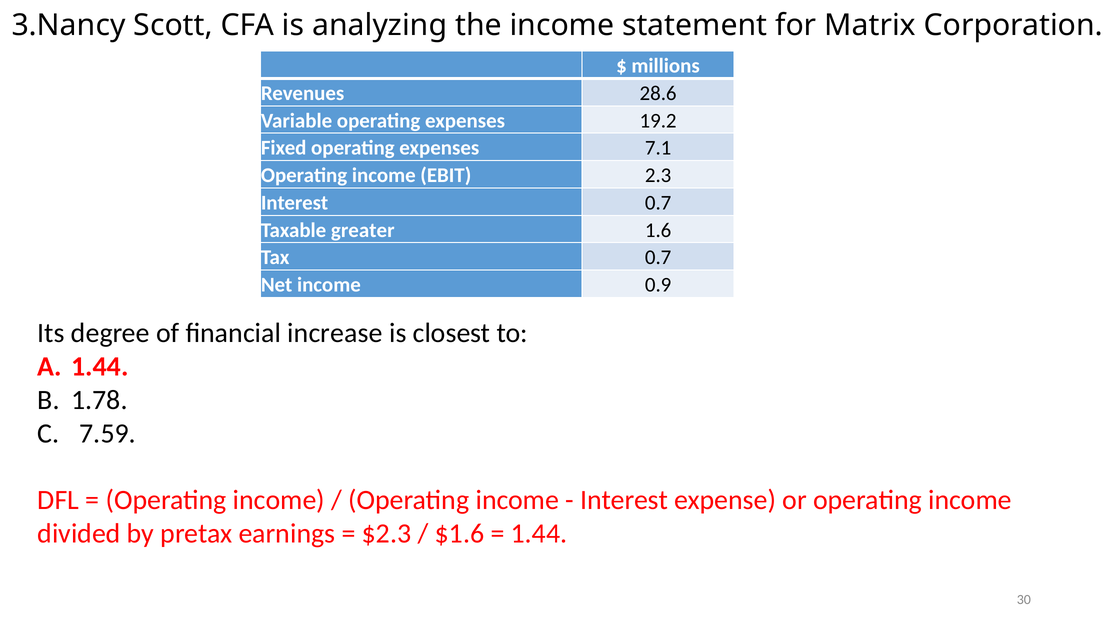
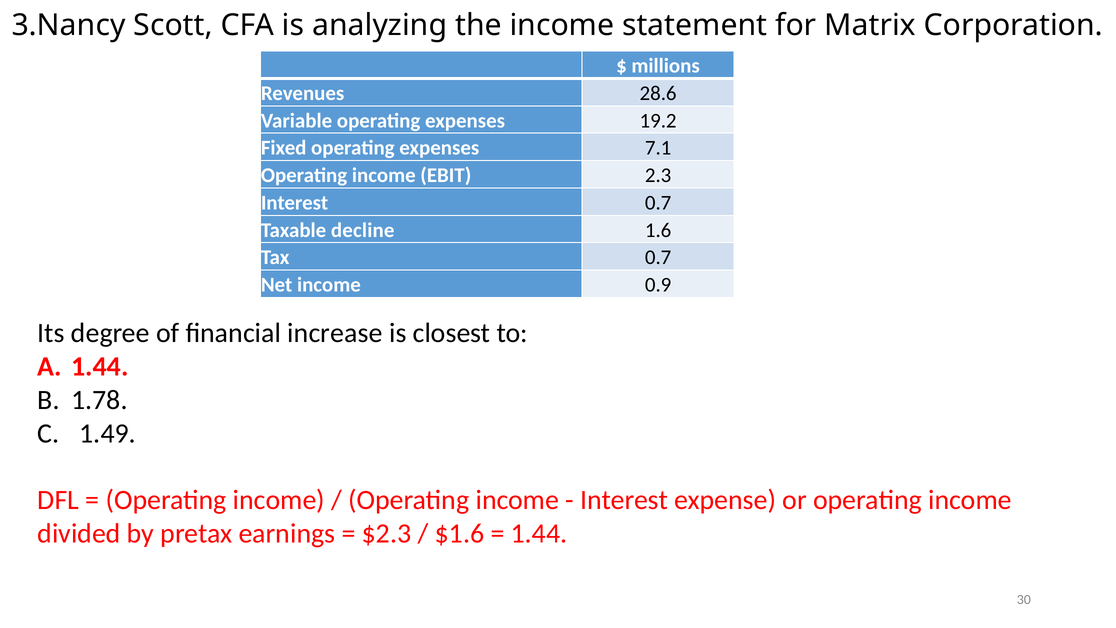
greater: greater -> decline (363, 230)
7.59: 7.59 -> 1.49 (108, 433)
